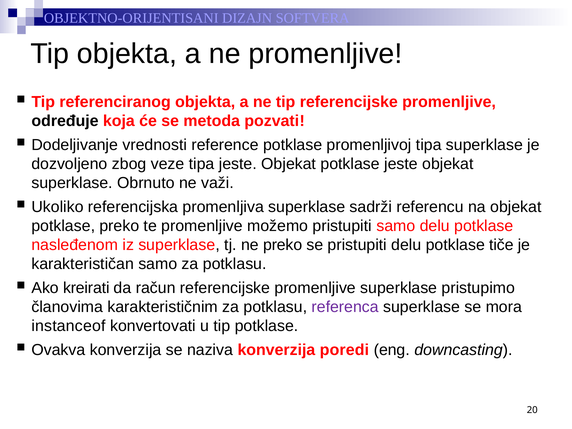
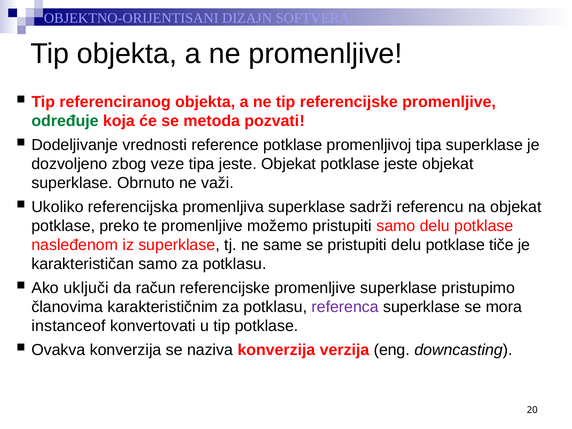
određuje colour: black -> green (65, 121)
ne preko: preko -> same (283, 245)
kreirati: kreirati -> uključi (86, 288)
poredi: poredi -> verzija (344, 350)
